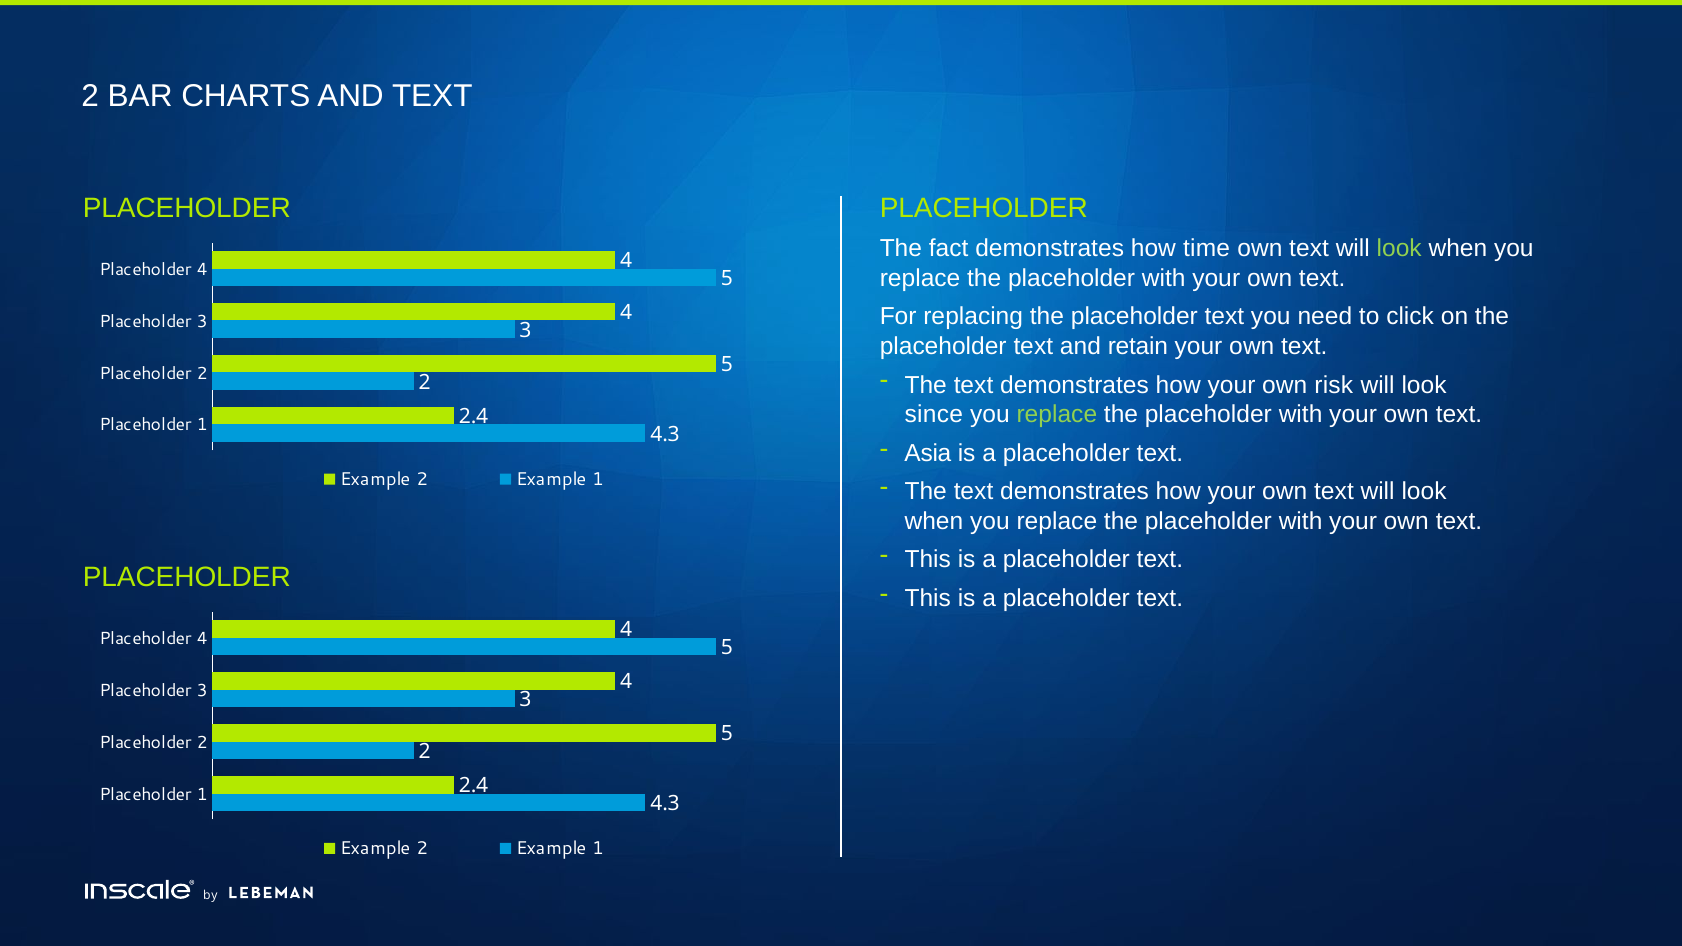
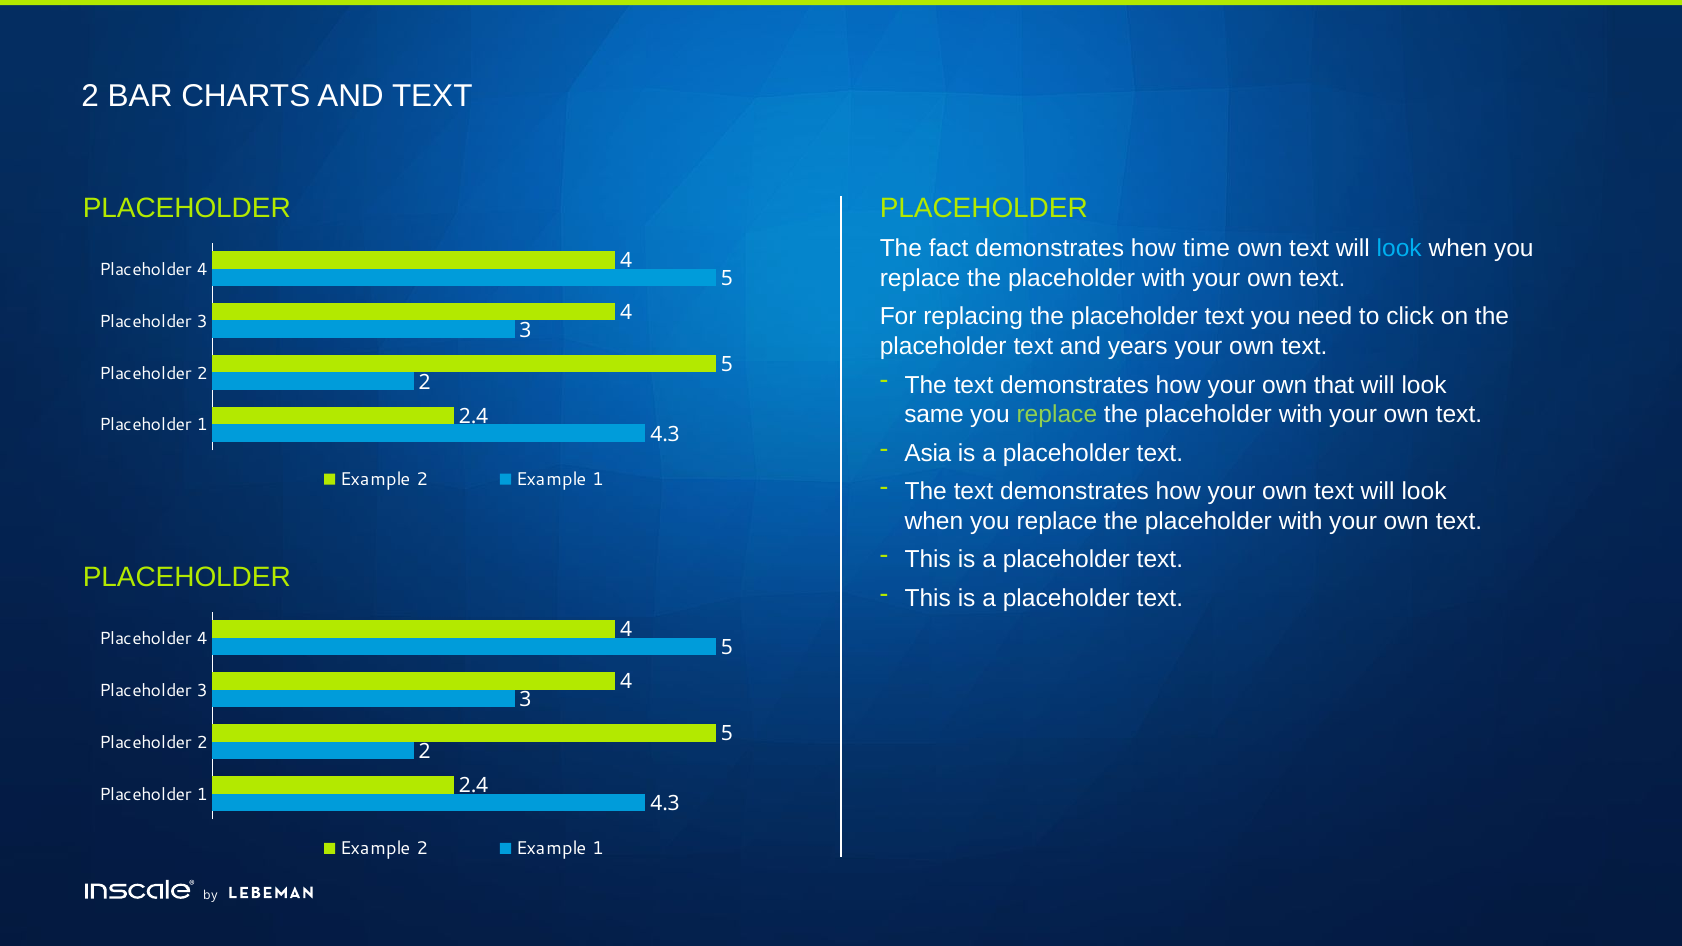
look colour: light green -> light blue (1399, 249)
retain: retain -> years (1138, 346)
risk: risk -> that (1334, 385)
since: since -> same (934, 415)
